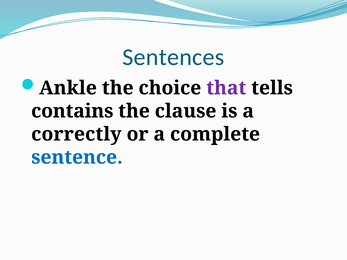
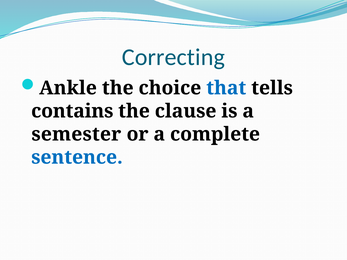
Sentences: Sentences -> Correcting (173, 57)
that colour: purple -> blue (226, 88)
correctly: correctly -> semester (76, 134)
